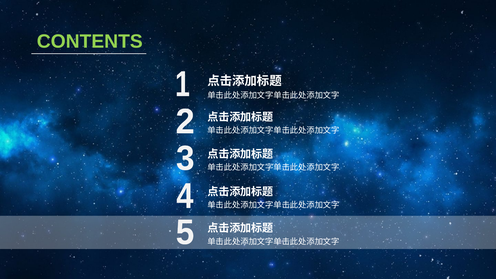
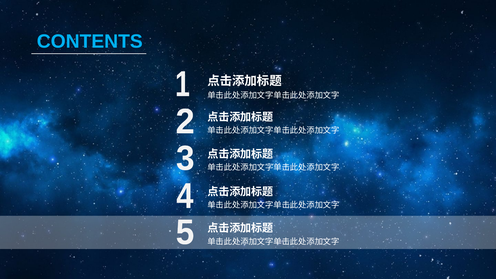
CONTENTS colour: light green -> light blue (90, 42)
